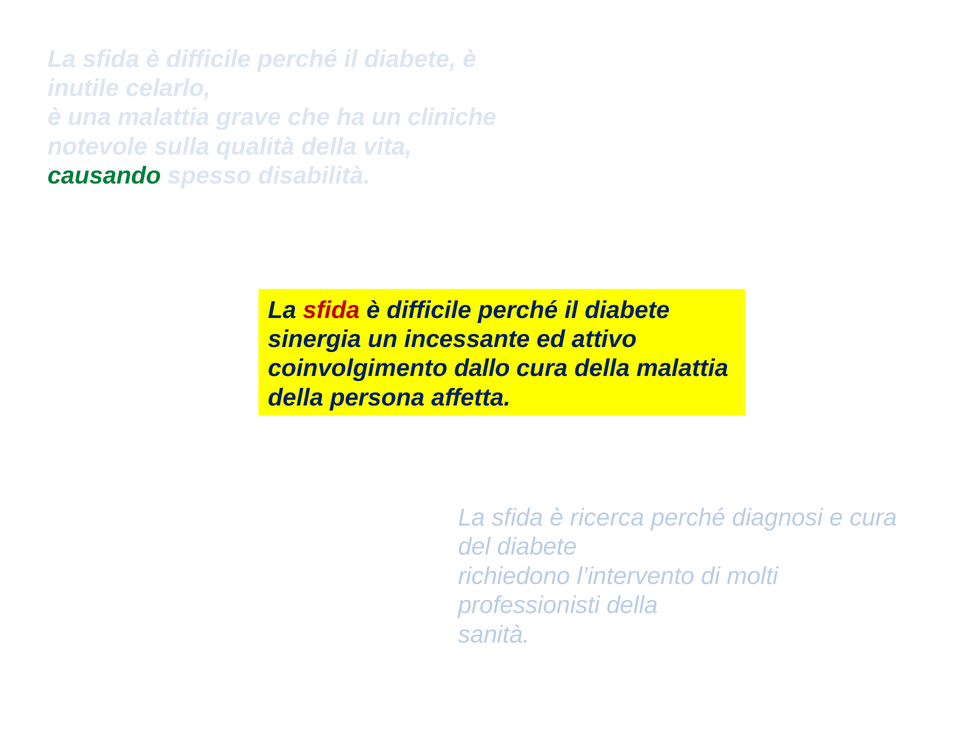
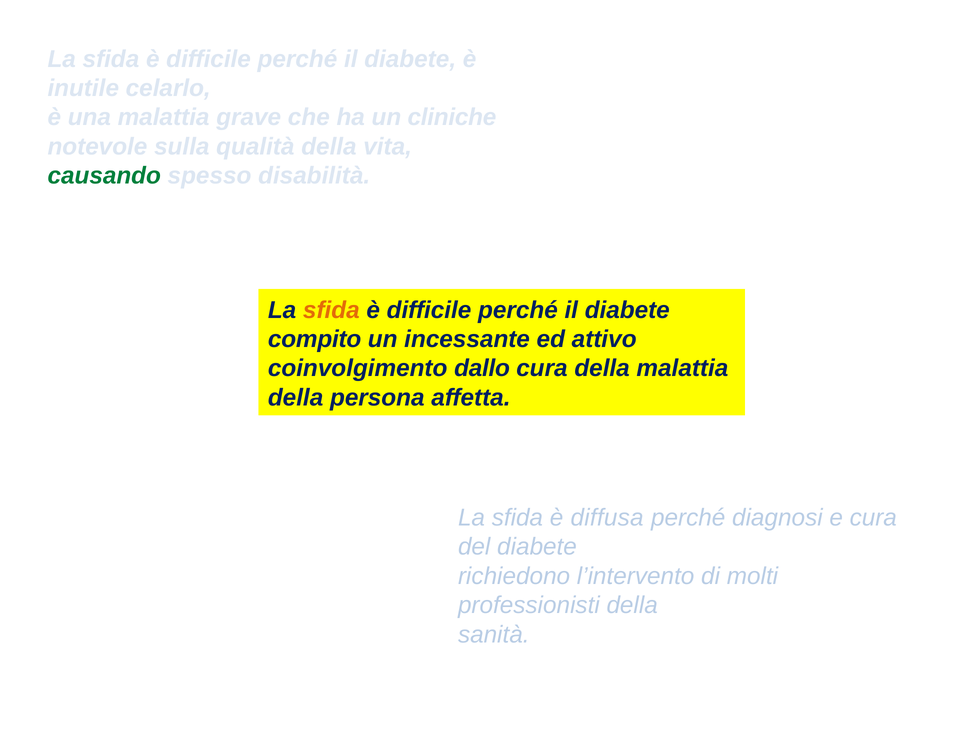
sfida colour: red -> orange (331, 310)
sinergia: sinergia -> compito (315, 339)
ricerca: ricerca -> diffusa (607, 518)
